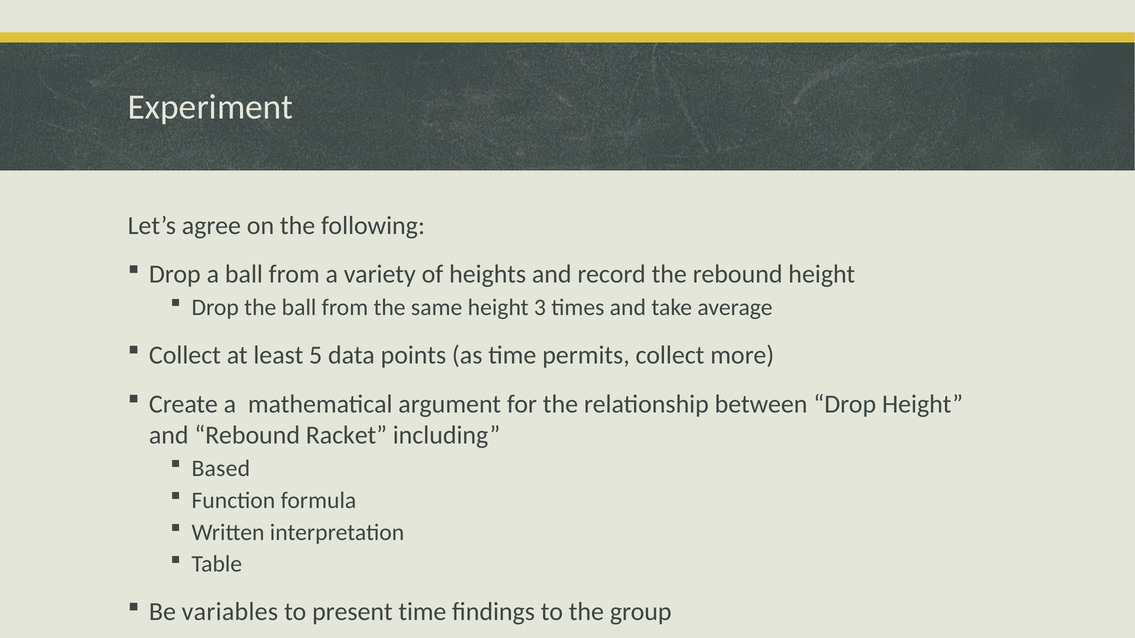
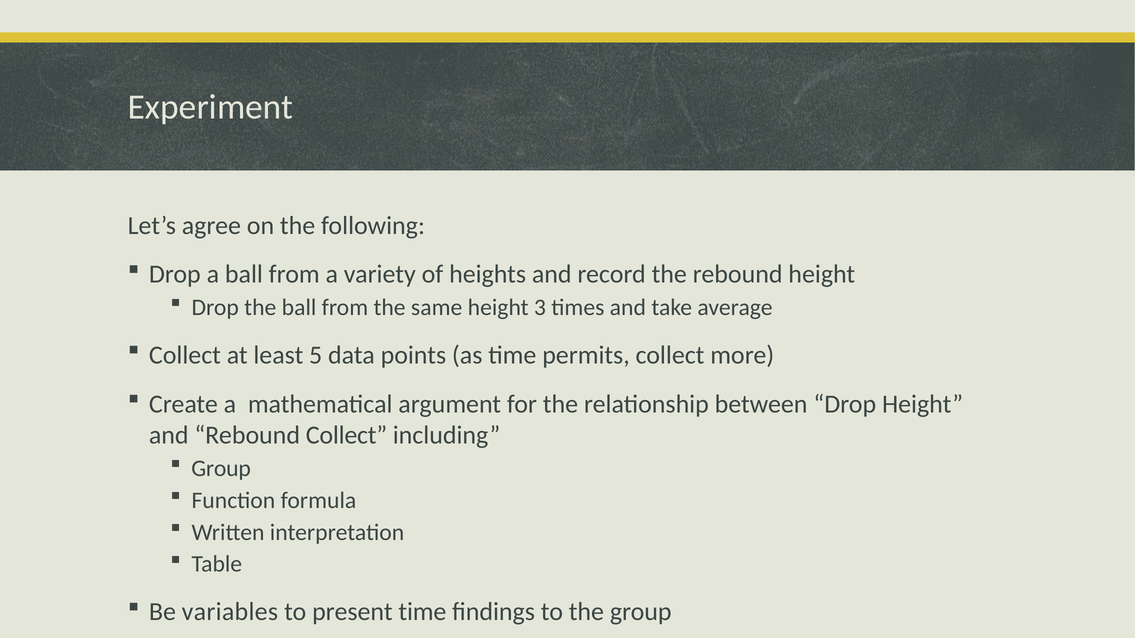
Rebound Racket: Racket -> Collect (347, 435)
Based: Based -> Group (221, 469)
